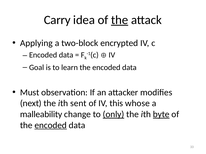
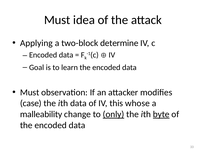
Carry: Carry -> Must (57, 20)
the underline: present -> none (120, 20)
encrypted: encrypted -> determine (119, 43)
next: next -> case (31, 104)
ith sent: sent -> data (78, 104)
encoded underline: present -> none (51, 126)
